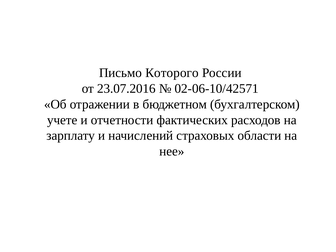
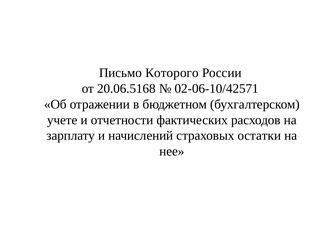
23.07.2016: 23.07.2016 -> 20.06.5168 (126, 89)
области: области -> остатки (259, 136)
